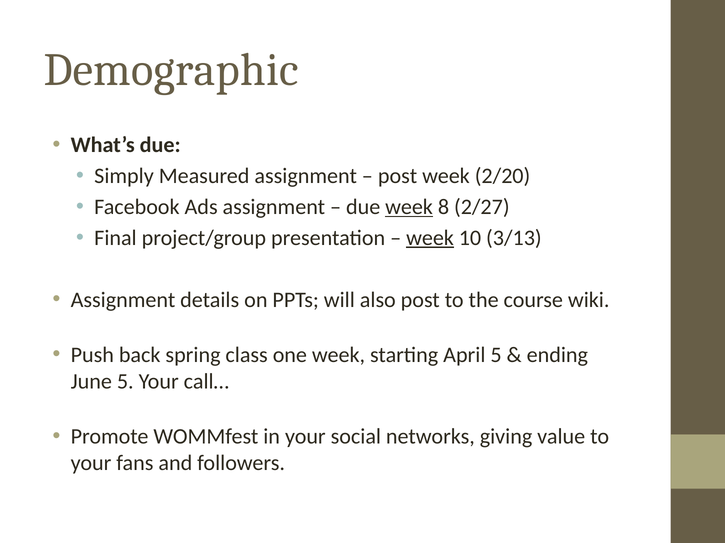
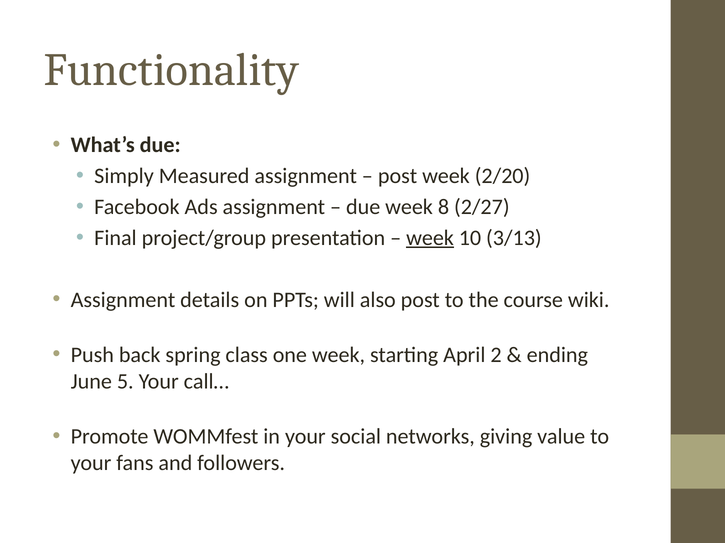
Demographic: Demographic -> Functionality (171, 70)
week underline: present -> none (409, 207)
April 5: 5 -> 2 (496, 355)
